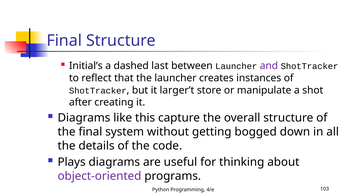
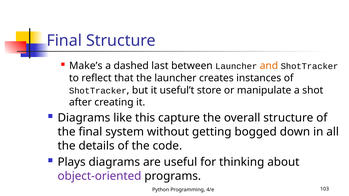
Initial’s: Initial’s -> Make’s (86, 66)
and colour: purple -> orange (269, 66)
larger’t: larger’t -> useful’t (177, 90)
